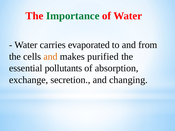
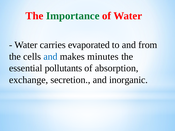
and colour: orange -> blue (50, 57)
purified: purified -> minutes (103, 57)
changing: changing -> inorganic (128, 80)
